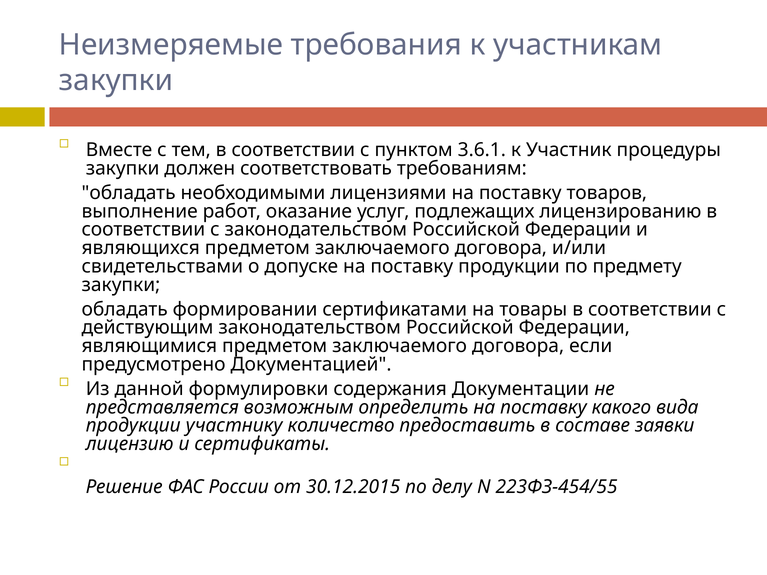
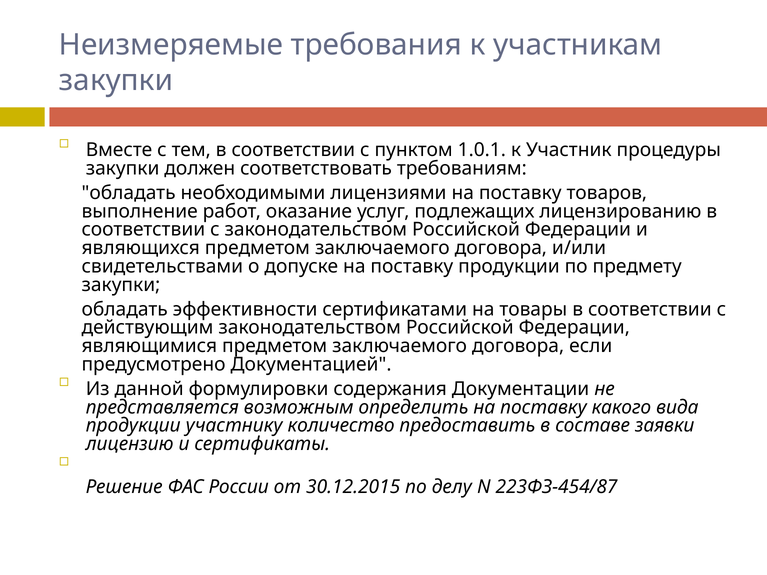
3.6.1: 3.6.1 -> 1.0.1 (482, 150)
формировании: формировании -> эффективности (245, 309)
223ФЗ-454/55: 223ФЗ-454/55 -> 223ФЗ-454/87 (557, 487)
